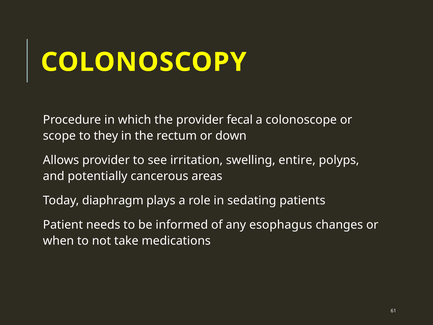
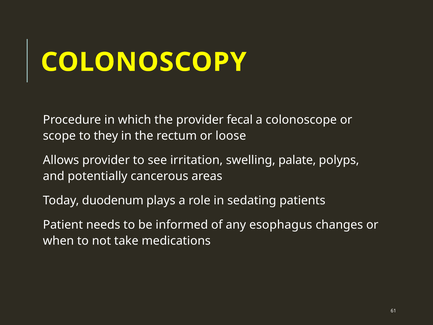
down: down -> loose (231, 136)
entire: entire -> palate (297, 160)
diaphragm: diaphragm -> duodenum (113, 200)
